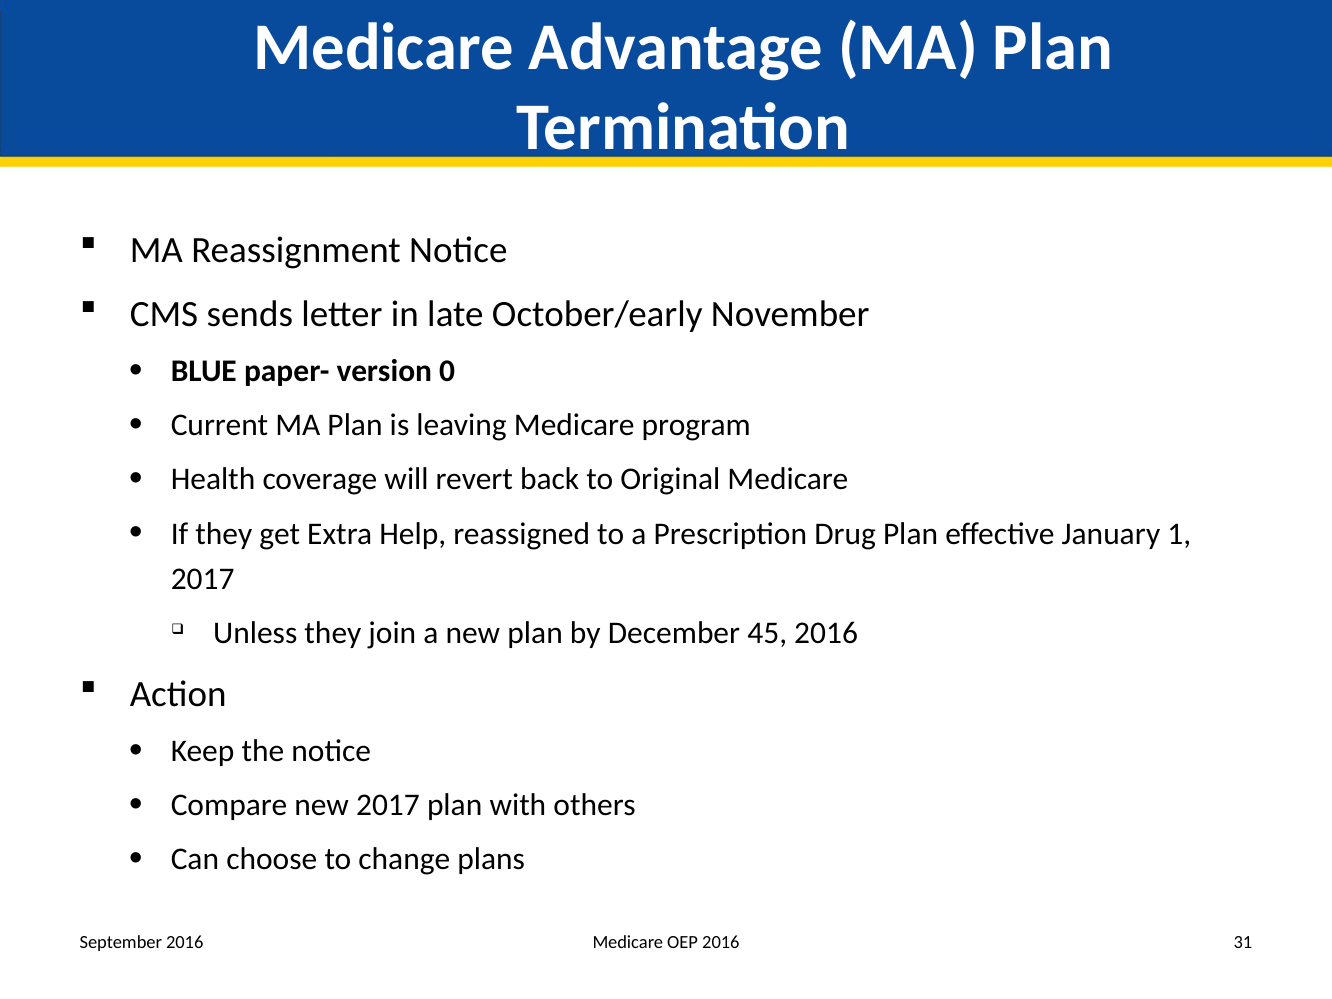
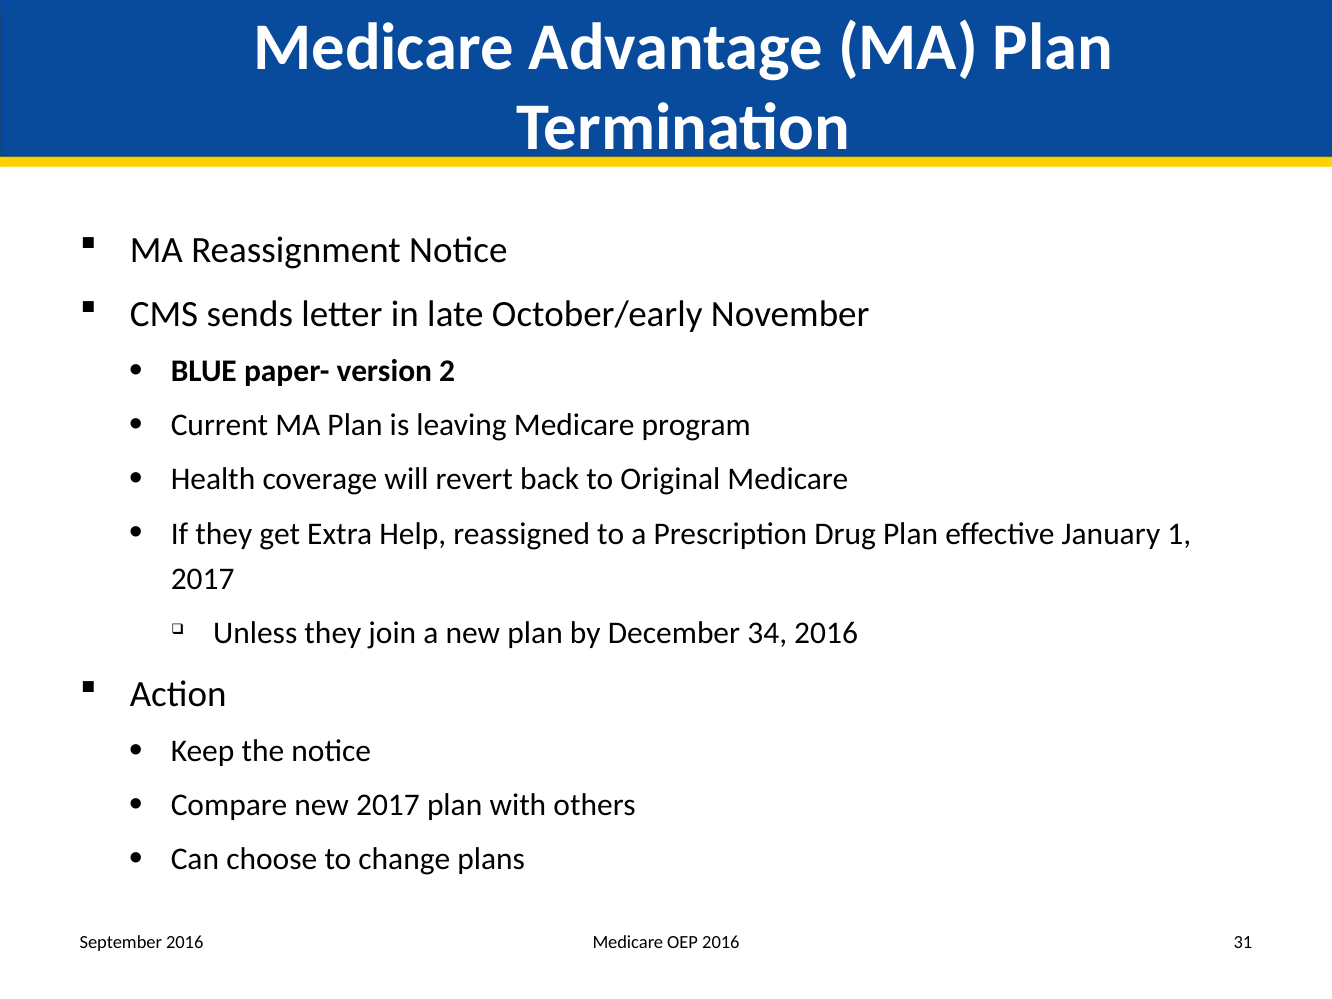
0: 0 -> 2 (447, 371)
45: 45 -> 34 (767, 633)
